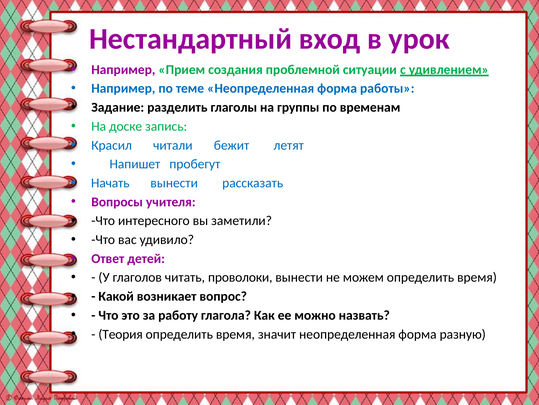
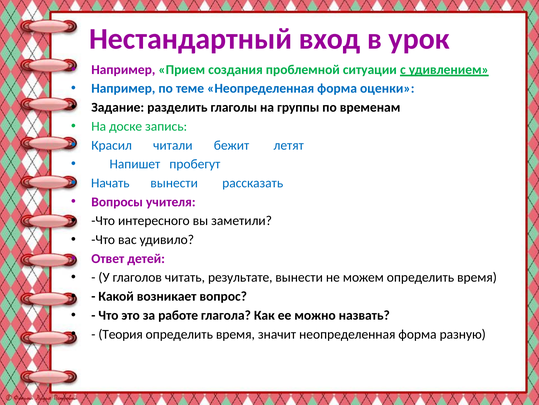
работы: работы -> оценки (387, 88)
проволоки: проволоки -> результате (240, 277)
работу: работу -> работе (178, 315)
